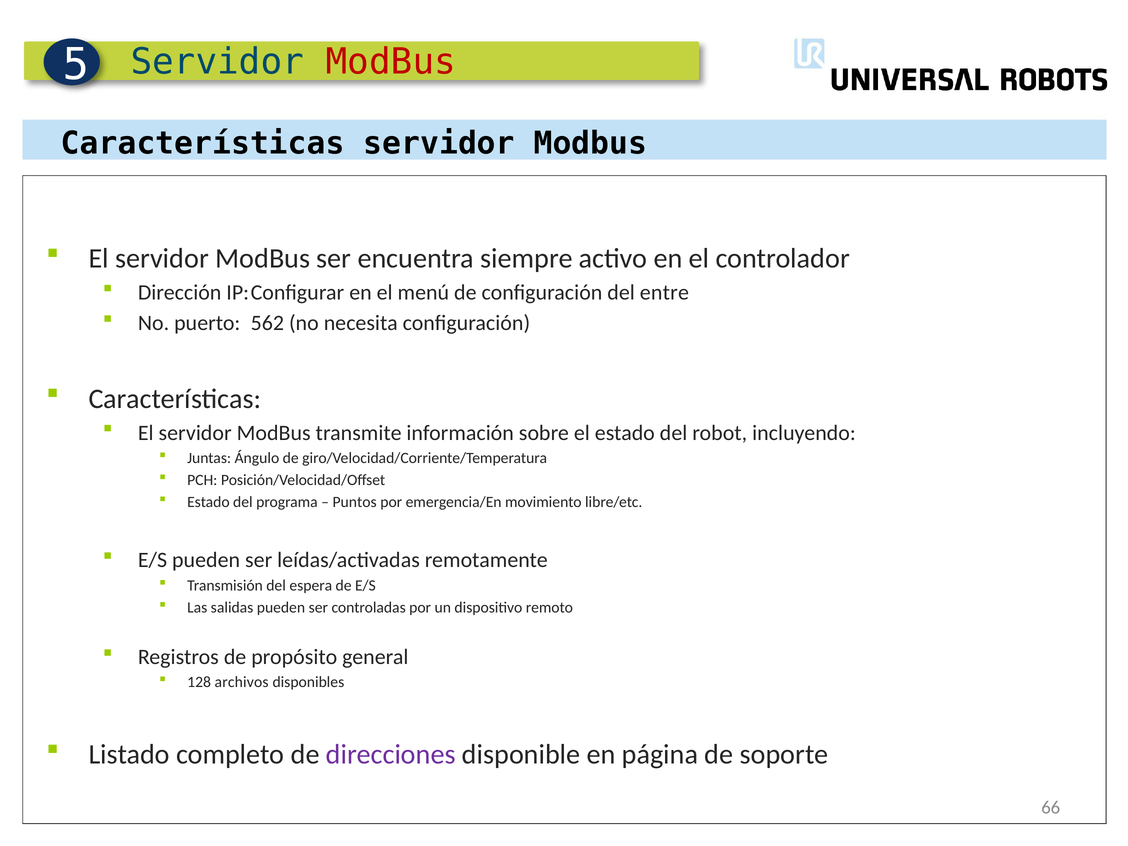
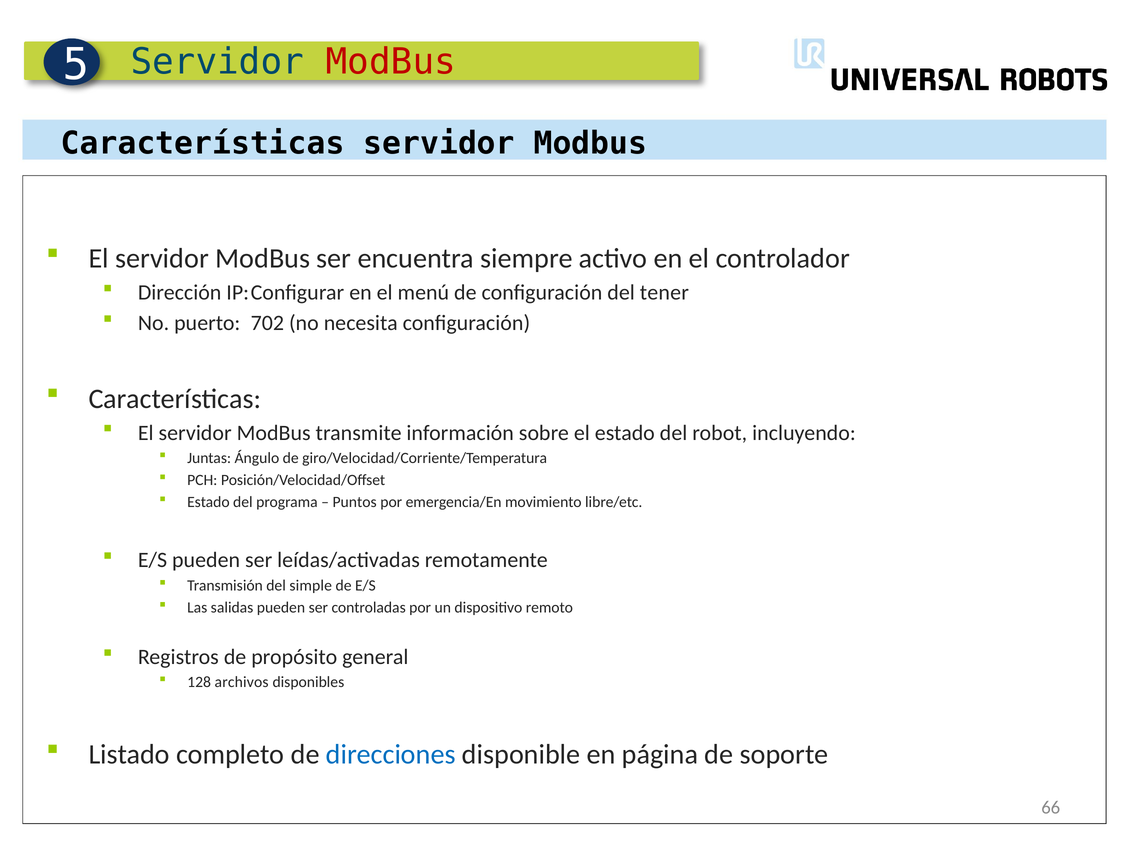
entre: entre -> tener (664, 292)
562: 562 -> 702 (267, 323)
espera: espera -> simple (311, 586)
direcciones colour: purple -> blue (391, 755)
